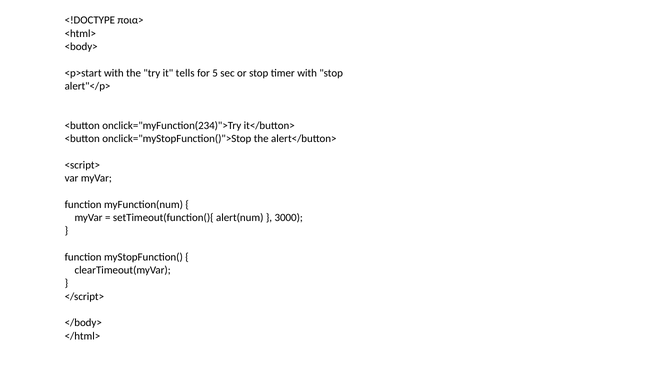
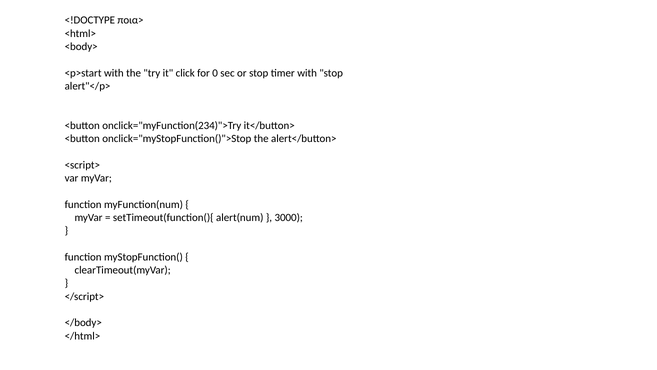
tells: tells -> click (185, 73)
5: 5 -> 0 (215, 73)
